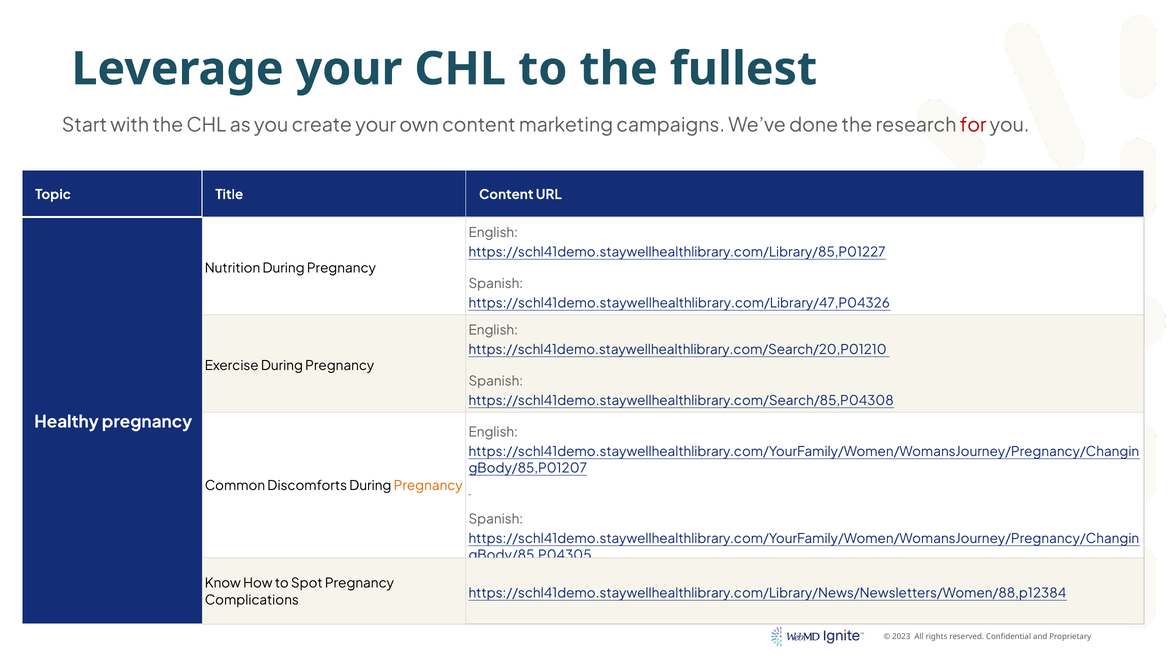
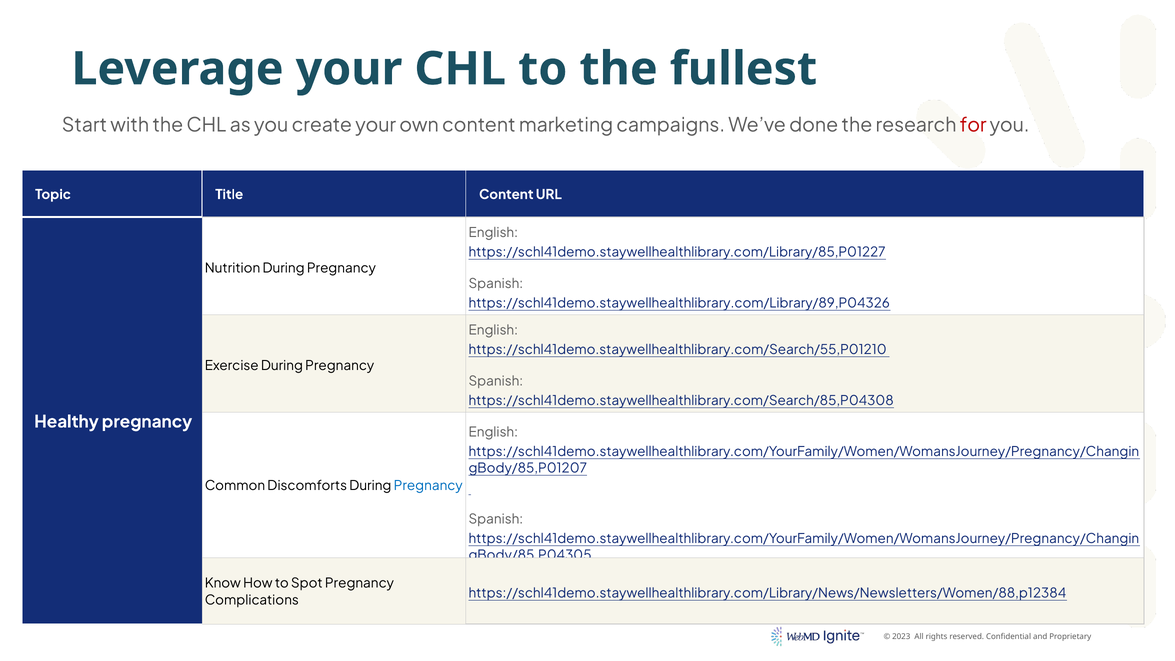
https://schl41demo.staywellhealthlibrary.com/Library/47,P04326: https://schl41demo.staywellhealthlibrary.com/Library/47,P04326 -> https://schl41demo.staywellhealthlibrary.com/Library/89,P04326 (679, 303)
https://schl41demo.staywellhealthlibrary.com/Search/20,P01210: https://schl41demo.staywellhealthlibrary.com/Search/20,P01210 -> https://schl41demo.staywellhealthlibrary.com/Search/55,P01210 (678, 350)
Pregnancy colour: orange -> blue (428, 486)
